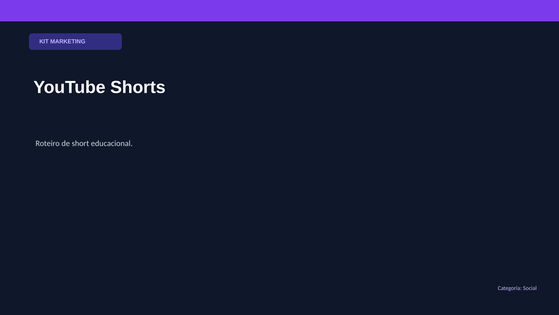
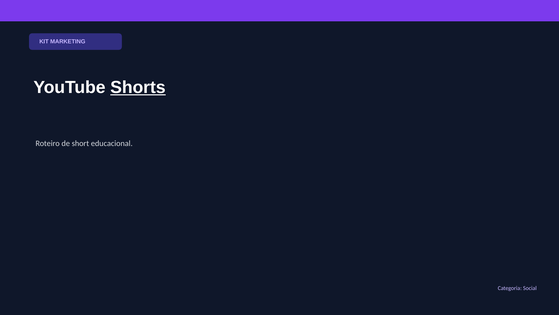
Shorts underline: none -> present (138, 87)
